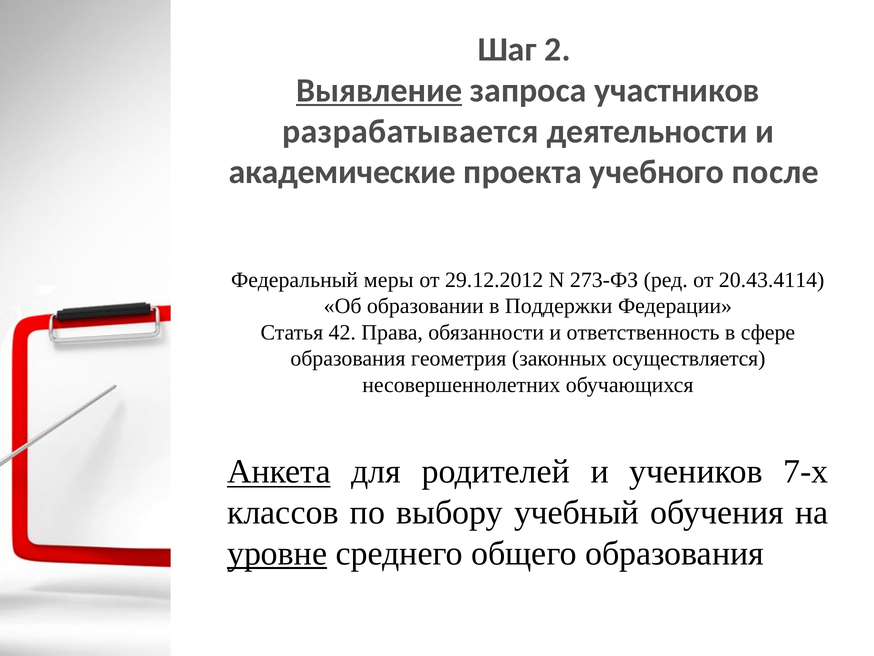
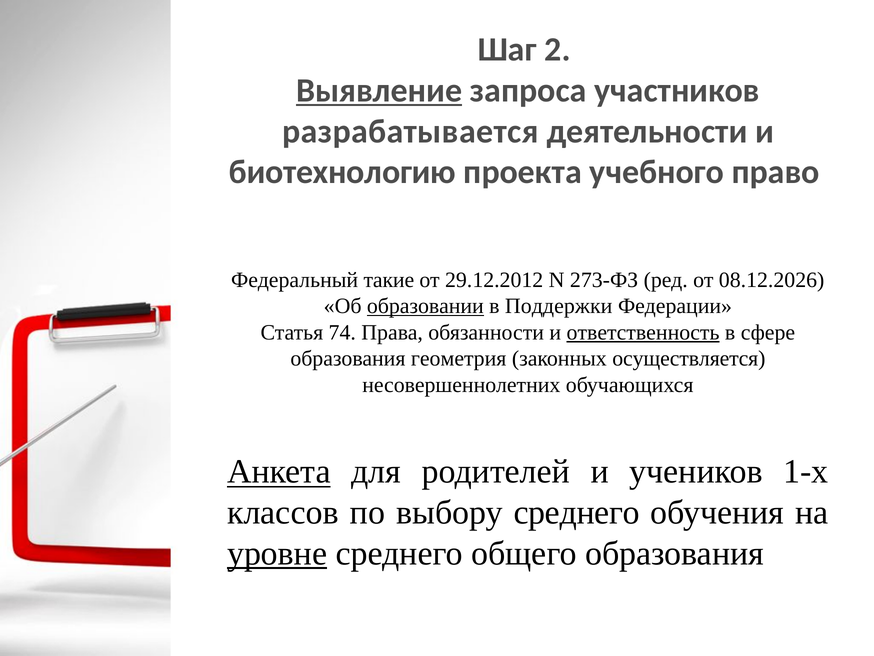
академические: академические -> биотехнологию (342, 172)
после: после -> право (776, 172)
меры: меры -> такие (389, 280)
20.43.4114: 20.43.4114 -> 08.12.2026 (772, 280)
образовании underline: none -> present (425, 306)
42: 42 -> 74 (342, 332)
ответственность underline: none -> present (643, 332)
7-х: 7-х -> 1-х (806, 471)
выбору учебный: учебный -> среднего (577, 512)
